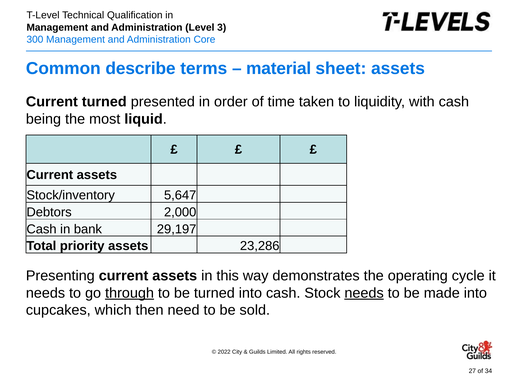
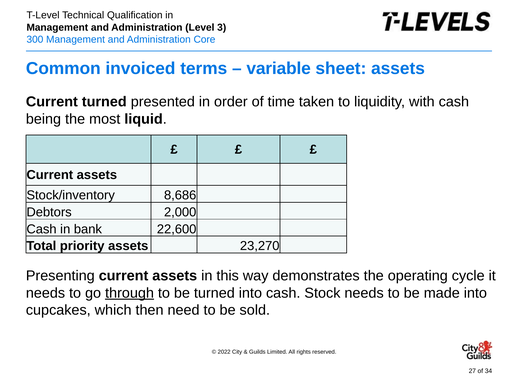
describe: describe -> invoiced (140, 69)
material: material -> variable (279, 69)
5,647: 5,647 -> 8,686 (180, 195)
29,197: 29,197 -> 22,600 (177, 229)
23,286: 23,286 -> 23,270 (260, 246)
needs underline: present -> none (364, 293)
